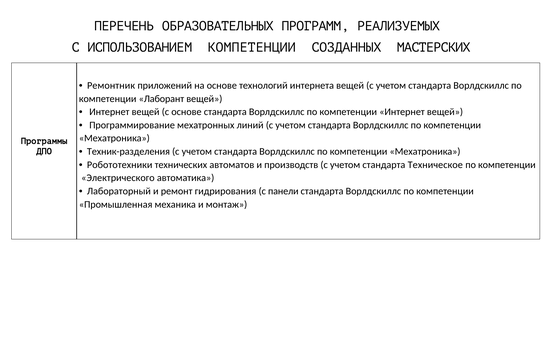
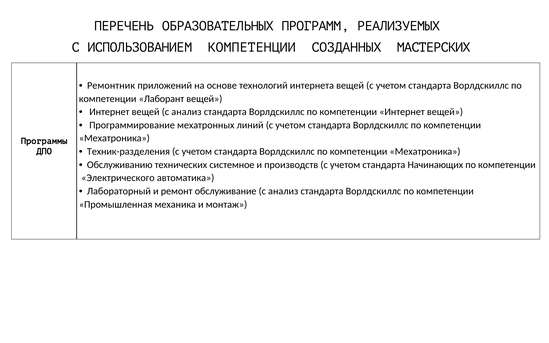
вещей с основе: основе -> анализ (186, 112)
Робототехники: Робототехники -> Обслуживанию (120, 165)
автоматов: автоматов -> системное (232, 165)
Техническое: Техническое -> Начинающих (435, 165)
гидрирования: гидрирования -> обслуживание (226, 191)
панели: панели -> анализ (283, 191)
